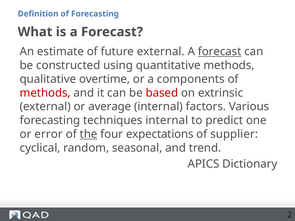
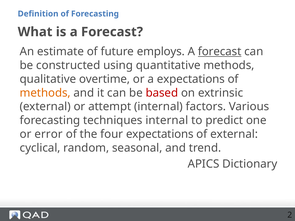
future external: external -> employs (161, 52)
a components: components -> expectations (191, 79)
methods colour: red -> orange (45, 93)
average: average -> attempt (110, 107)
the underline: present -> none (89, 134)
of supplier: supplier -> external (234, 134)
